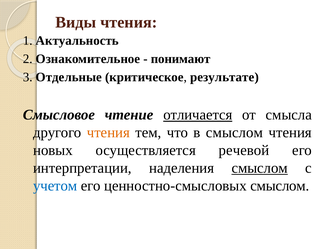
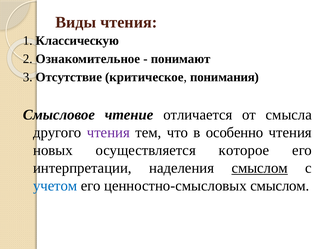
Актуальность: Актуальность -> Классическую (77, 41)
Отдельные: Отдельные -> Отсутствие (69, 77)
результате: результате -> понимания (225, 77)
отличается underline: present -> none (198, 115)
чтения colour: orange -> purple (108, 133)
в смыслом: смыслом -> особенно (235, 133)
речевой: речевой -> которое (244, 150)
